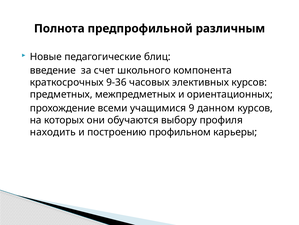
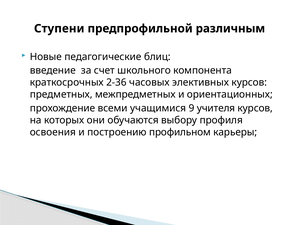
Полнота: Полнота -> Ступени (59, 28)
9-36: 9-36 -> 2-36 (116, 82)
данном: данном -> учителя (216, 108)
находить: находить -> освоения (53, 132)
